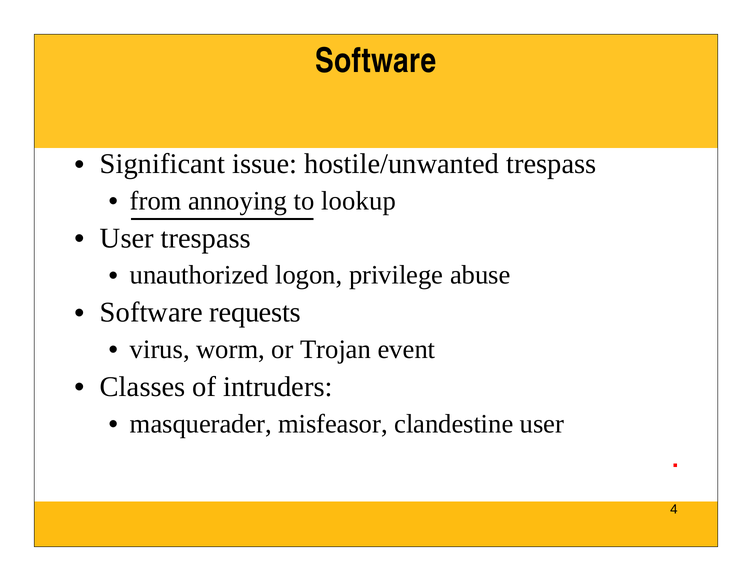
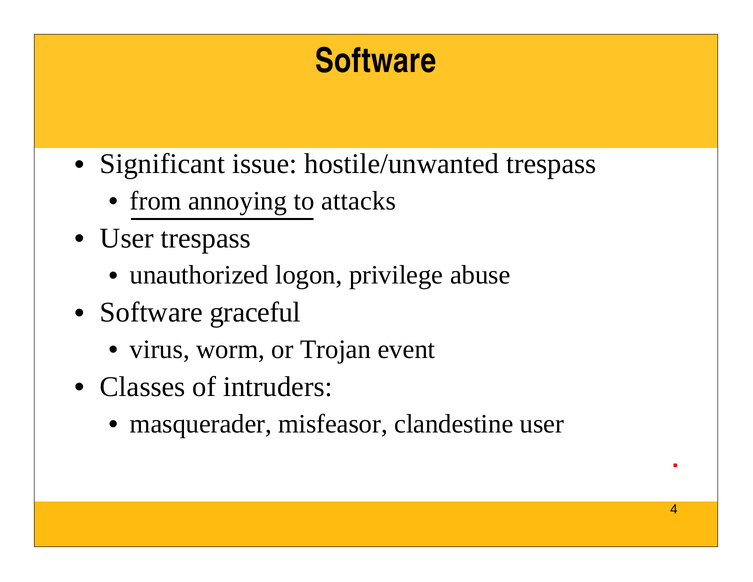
lookup: lookup -> attacks (359, 201)
requests: requests -> graceful (255, 312)
